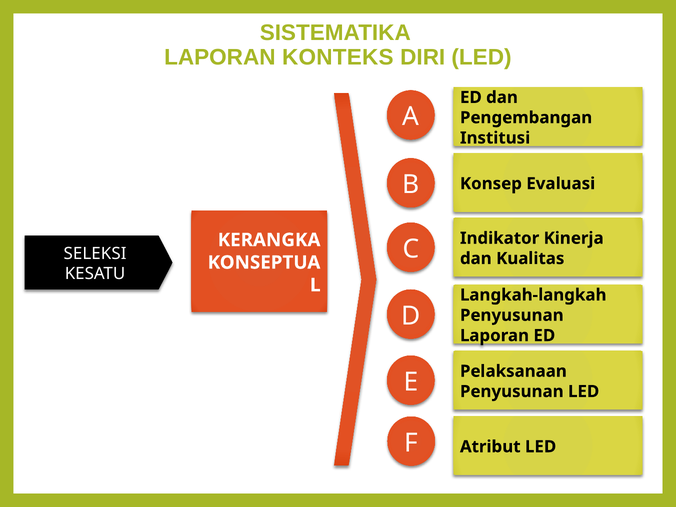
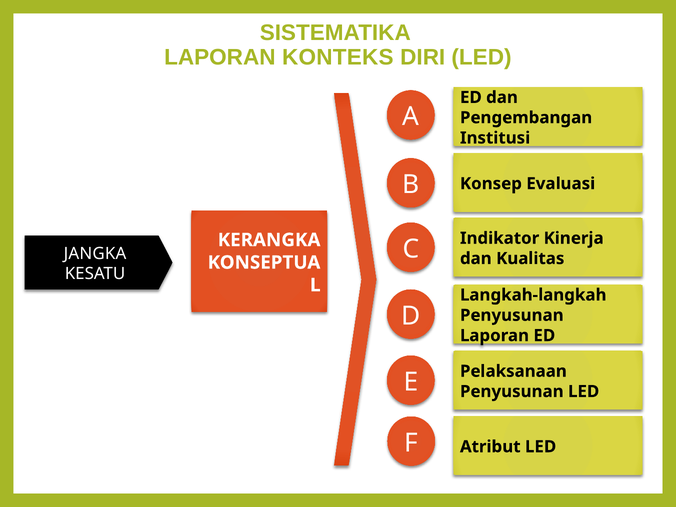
SELEKSI: SELEKSI -> JANGKA (95, 254)
